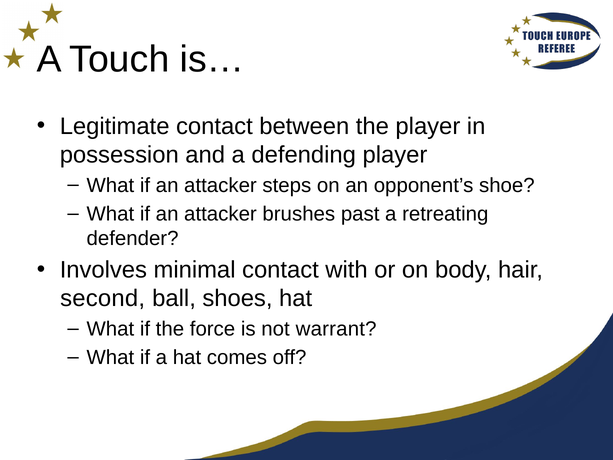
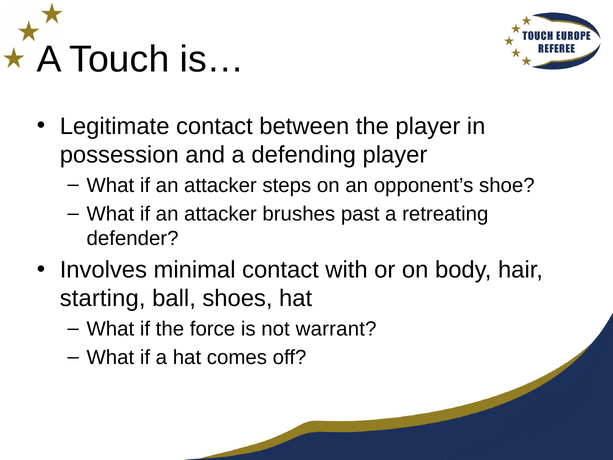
second: second -> starting (103, 298)
